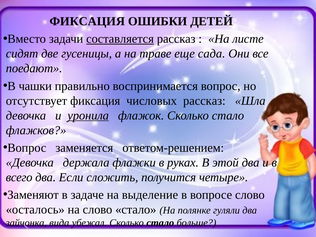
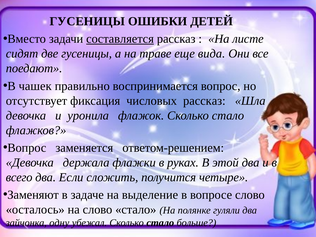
ФИКСАЦИЯ: ФИКСАЦИЯ -> ГУСЕНИЦЫ (87, 21)
сада: сада -> вида (212, 54)
чашки: чашки -> чашек (35, 86)
уронила underline: present -> none (88, 115)
вида: вида -> одну (59, 223)
